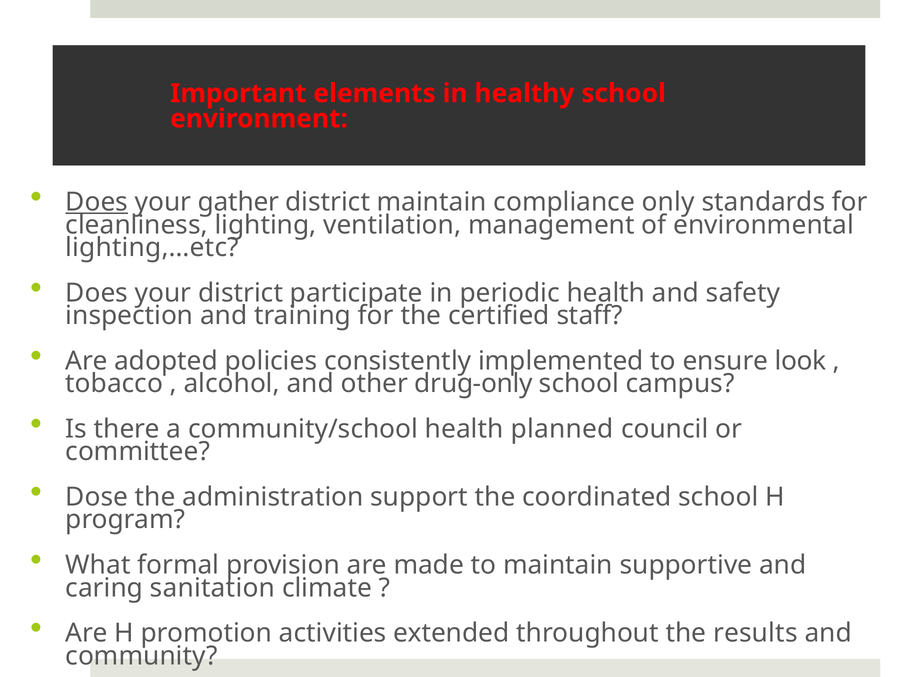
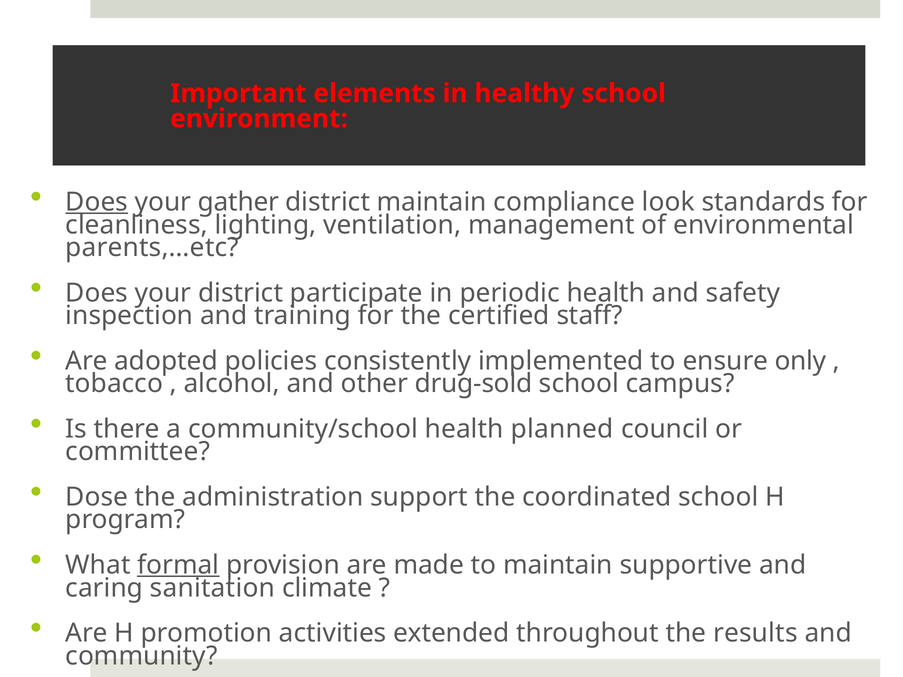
only: only -> look (668, 202)
lighting,…etc: lighting,…etc -> parents,…etc (152, 248)
look: look -> only (801, 361)
drug-only: drug-only -> drug-sold (474, 384)
formal underline: none -> present (178, 565)
